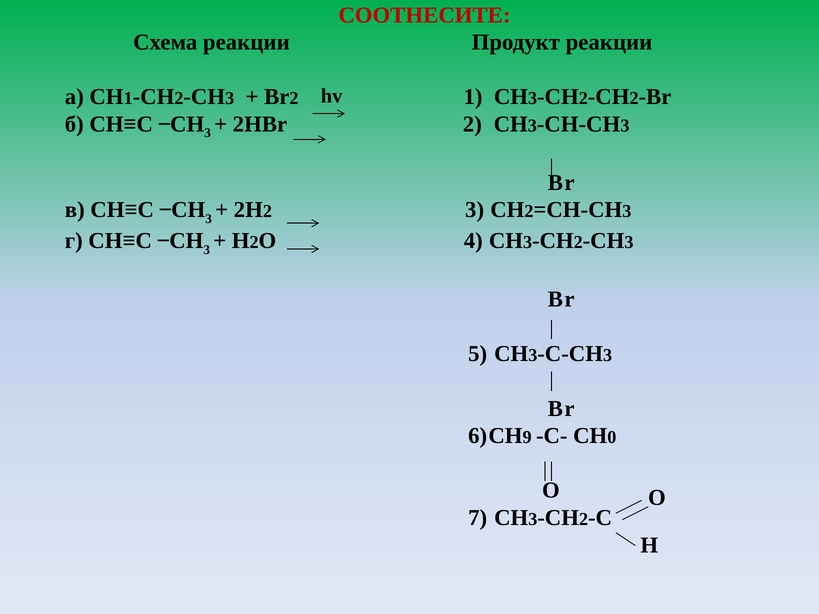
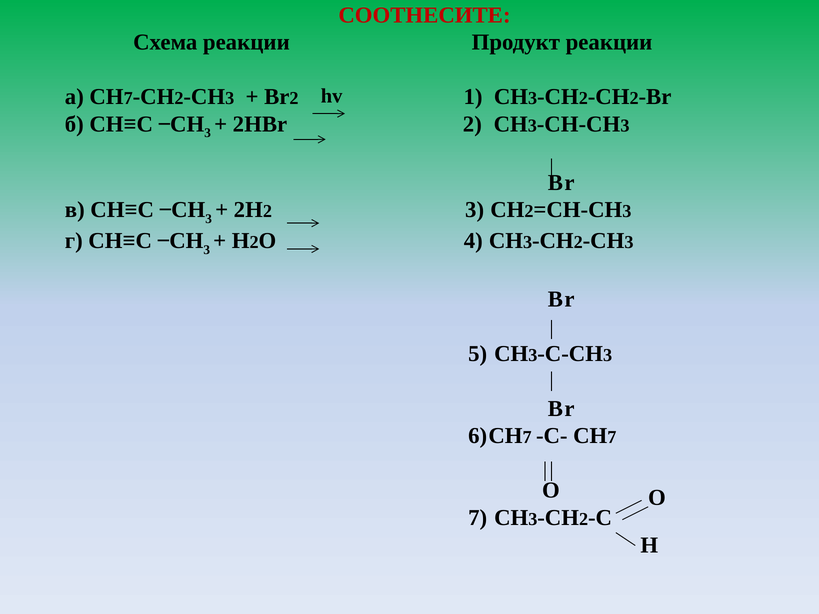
1: 1 -> 7 (128, 99)
9: 9 -> 7 (527, 437)
0: 0 -> 7 (612, 437)
